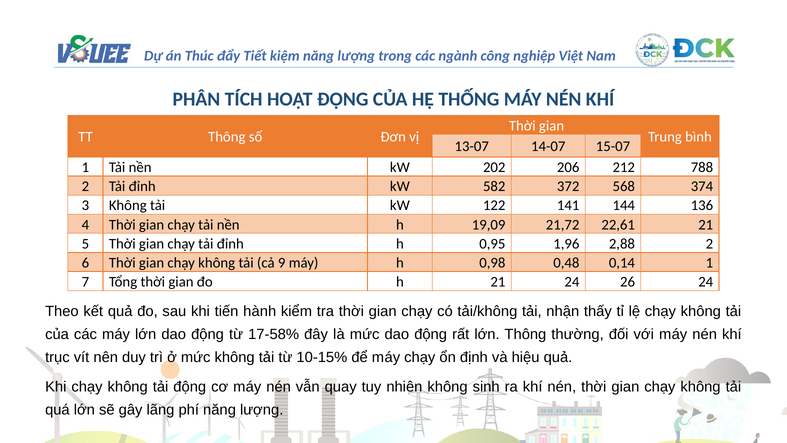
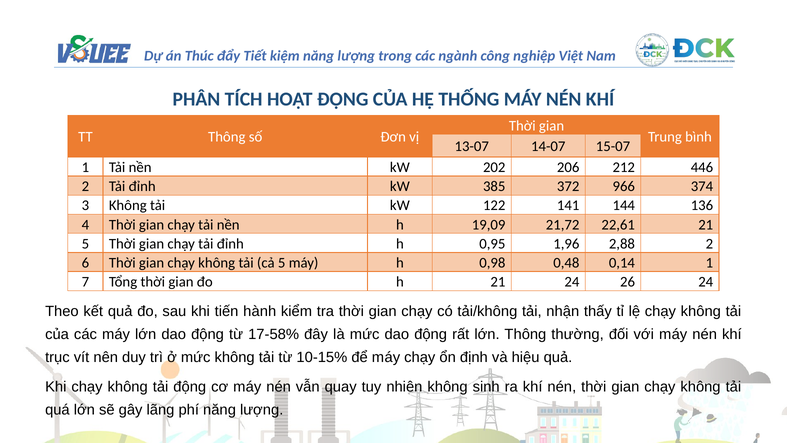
788: 788 -> 446 (702, 167)
582: 582 -> 385 (494, 186)
568: 568 -> 966 (624, 186)
cả 9: 9 -> 5 (282, 263)
